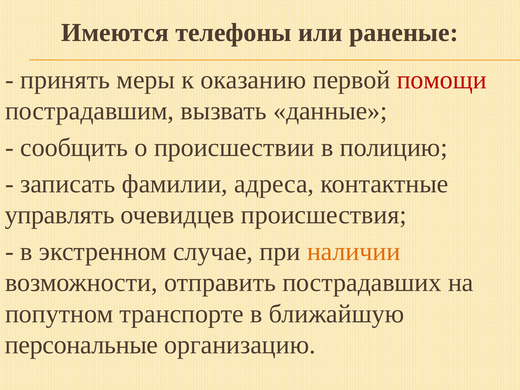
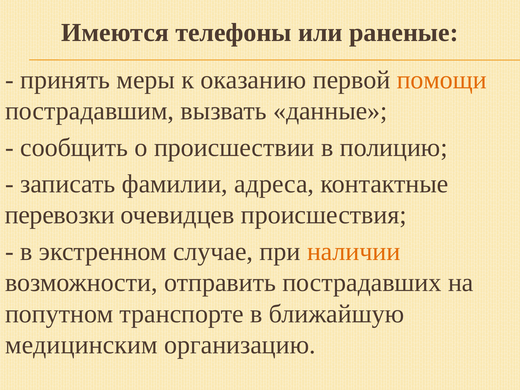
помощи colour: red -> orange (442, 80)
управлять: управлять -> перевозки (60, 215)
персональные: персональные -> медицинским (81, 345)
